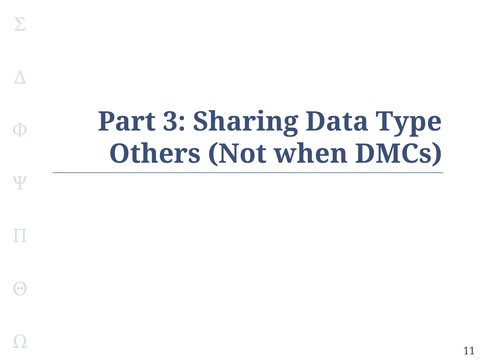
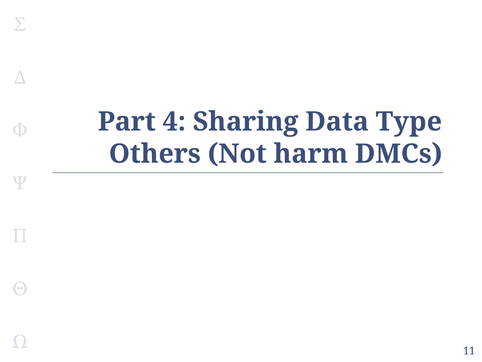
3: 3 -> 4 (174, 122)
when: when -> harm (311, 154)
